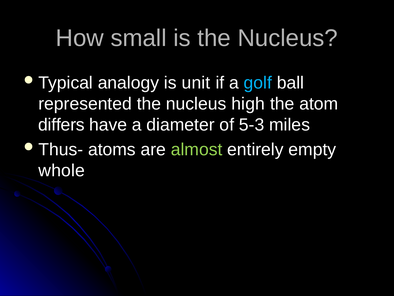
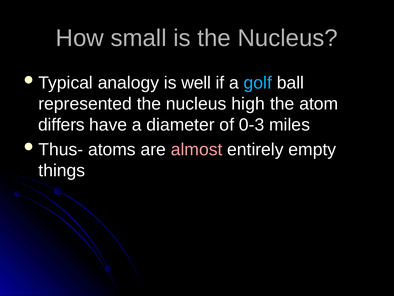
unit: unit -> well (196, 83)
5-3: 5-3 -> 0-3 (252, 125)
almost colour: light green -> pink (197, 149)
whole: whole -> things (62, 170)
